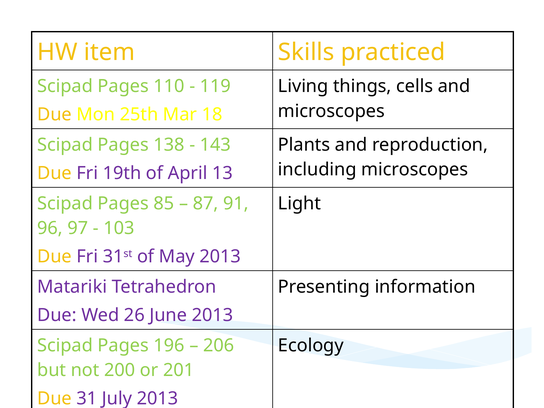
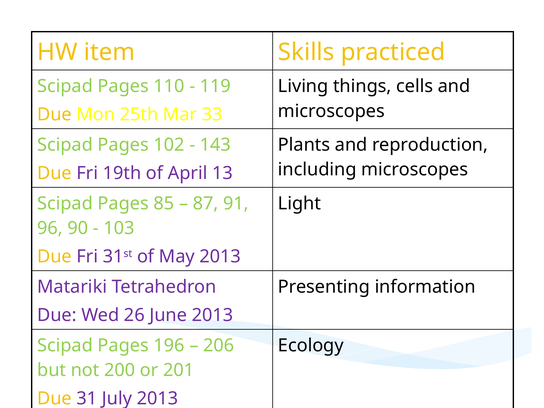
18: 18 -> 33 (212, 115)
138: 138 -> 102 (169, 145)
97: 97 -> 90 (78, 228)
